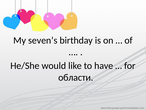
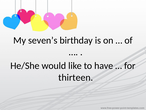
области: области -> thirteen (76, 77)
